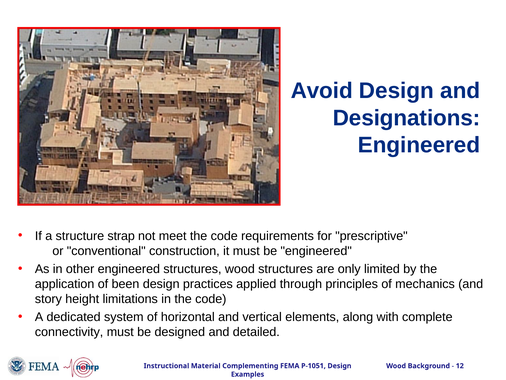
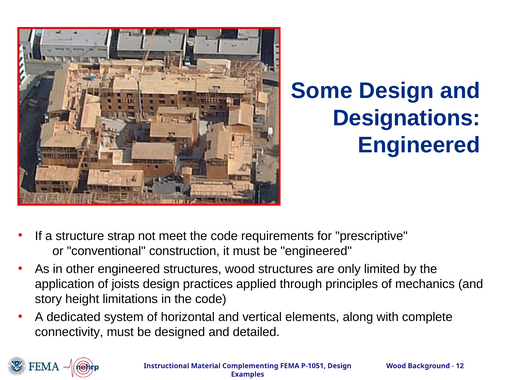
Avoid: Avoid -> Some (322, 91)
been: been -> joists (126, 284)
